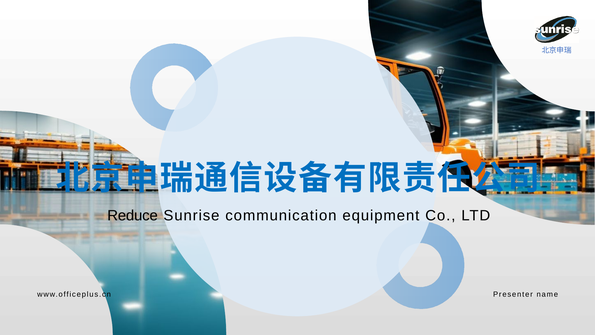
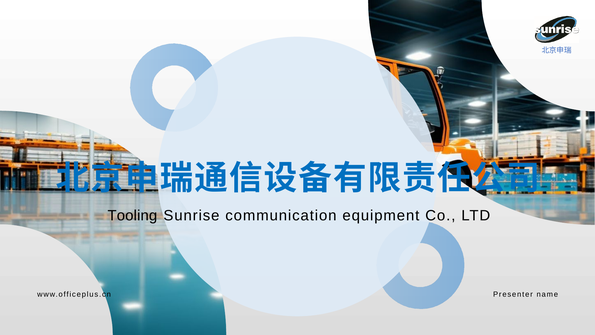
Reduce: Reduce -> Tooling (132, 216)
